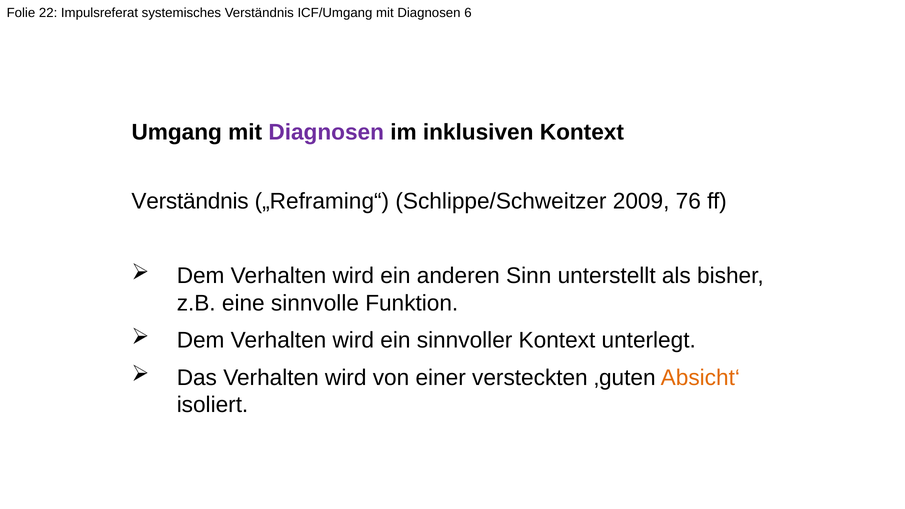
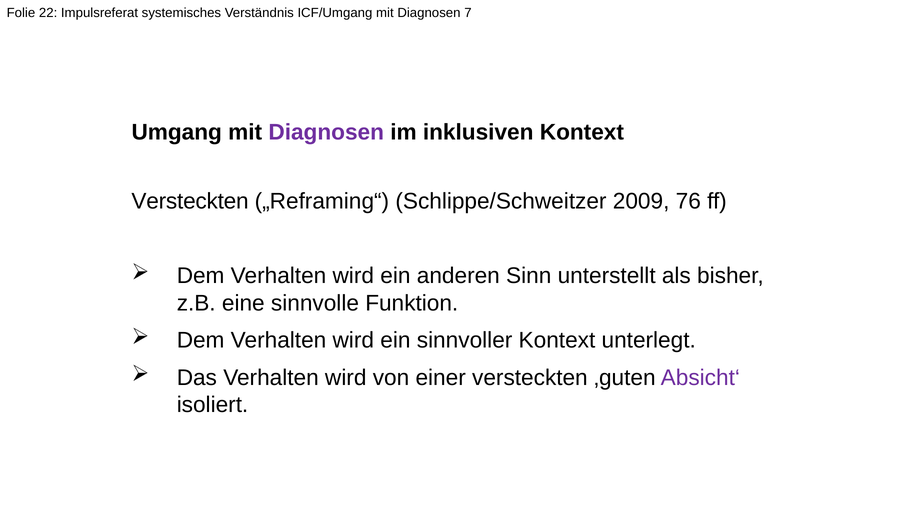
6: 6 -> 7 (468, 13)
Verständnis: Verständnis -> Versteckten (190, 201)
Absicht‘ colour: orange -> purple (700, 378)
